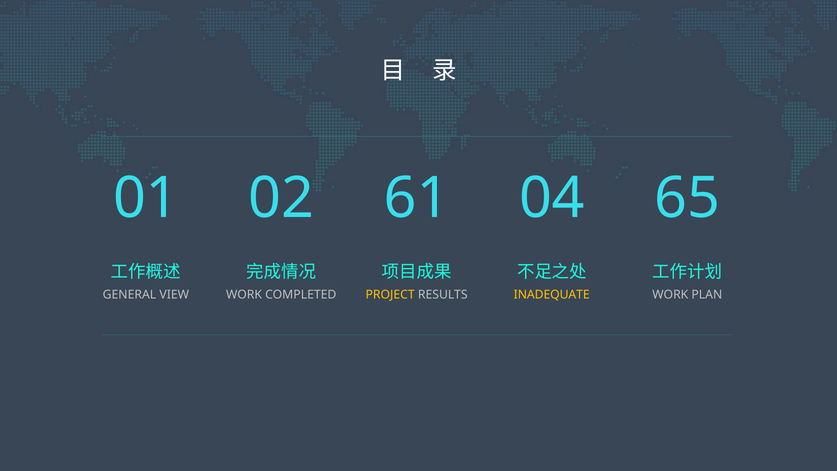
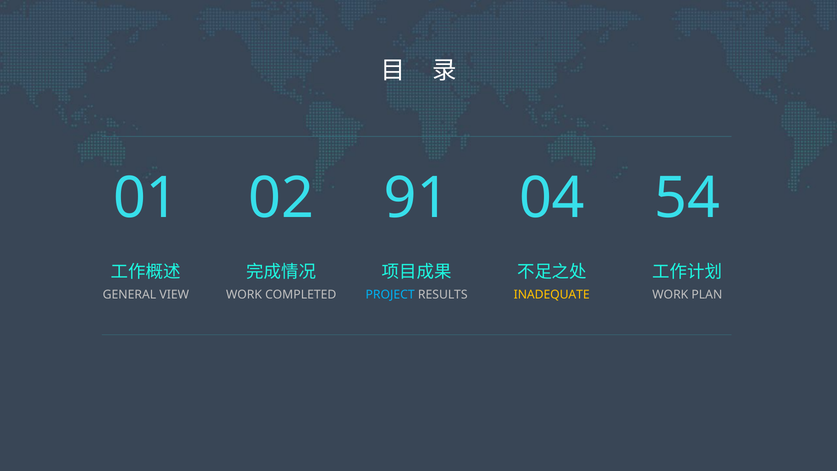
61: 61 -> 91 (417, 198)
65: 65 -> 54 (687, 198)
PROJECT colour: yellow -> light blue (390, 294)
